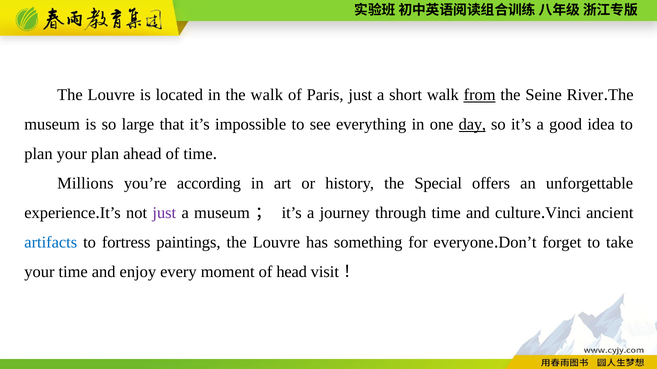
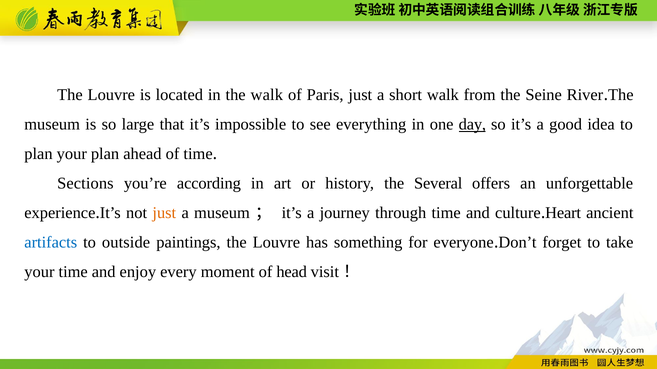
from underline: present -> none (480, 95)
Millions: Millions -> Sections (85, 184)
Special: Special -> Several (438, 184)
just colour: purple -> orange (164, 213)
Vinci: Vinci -> Heart (563, 213)
fortress: fortress -> outside (126, 243)
